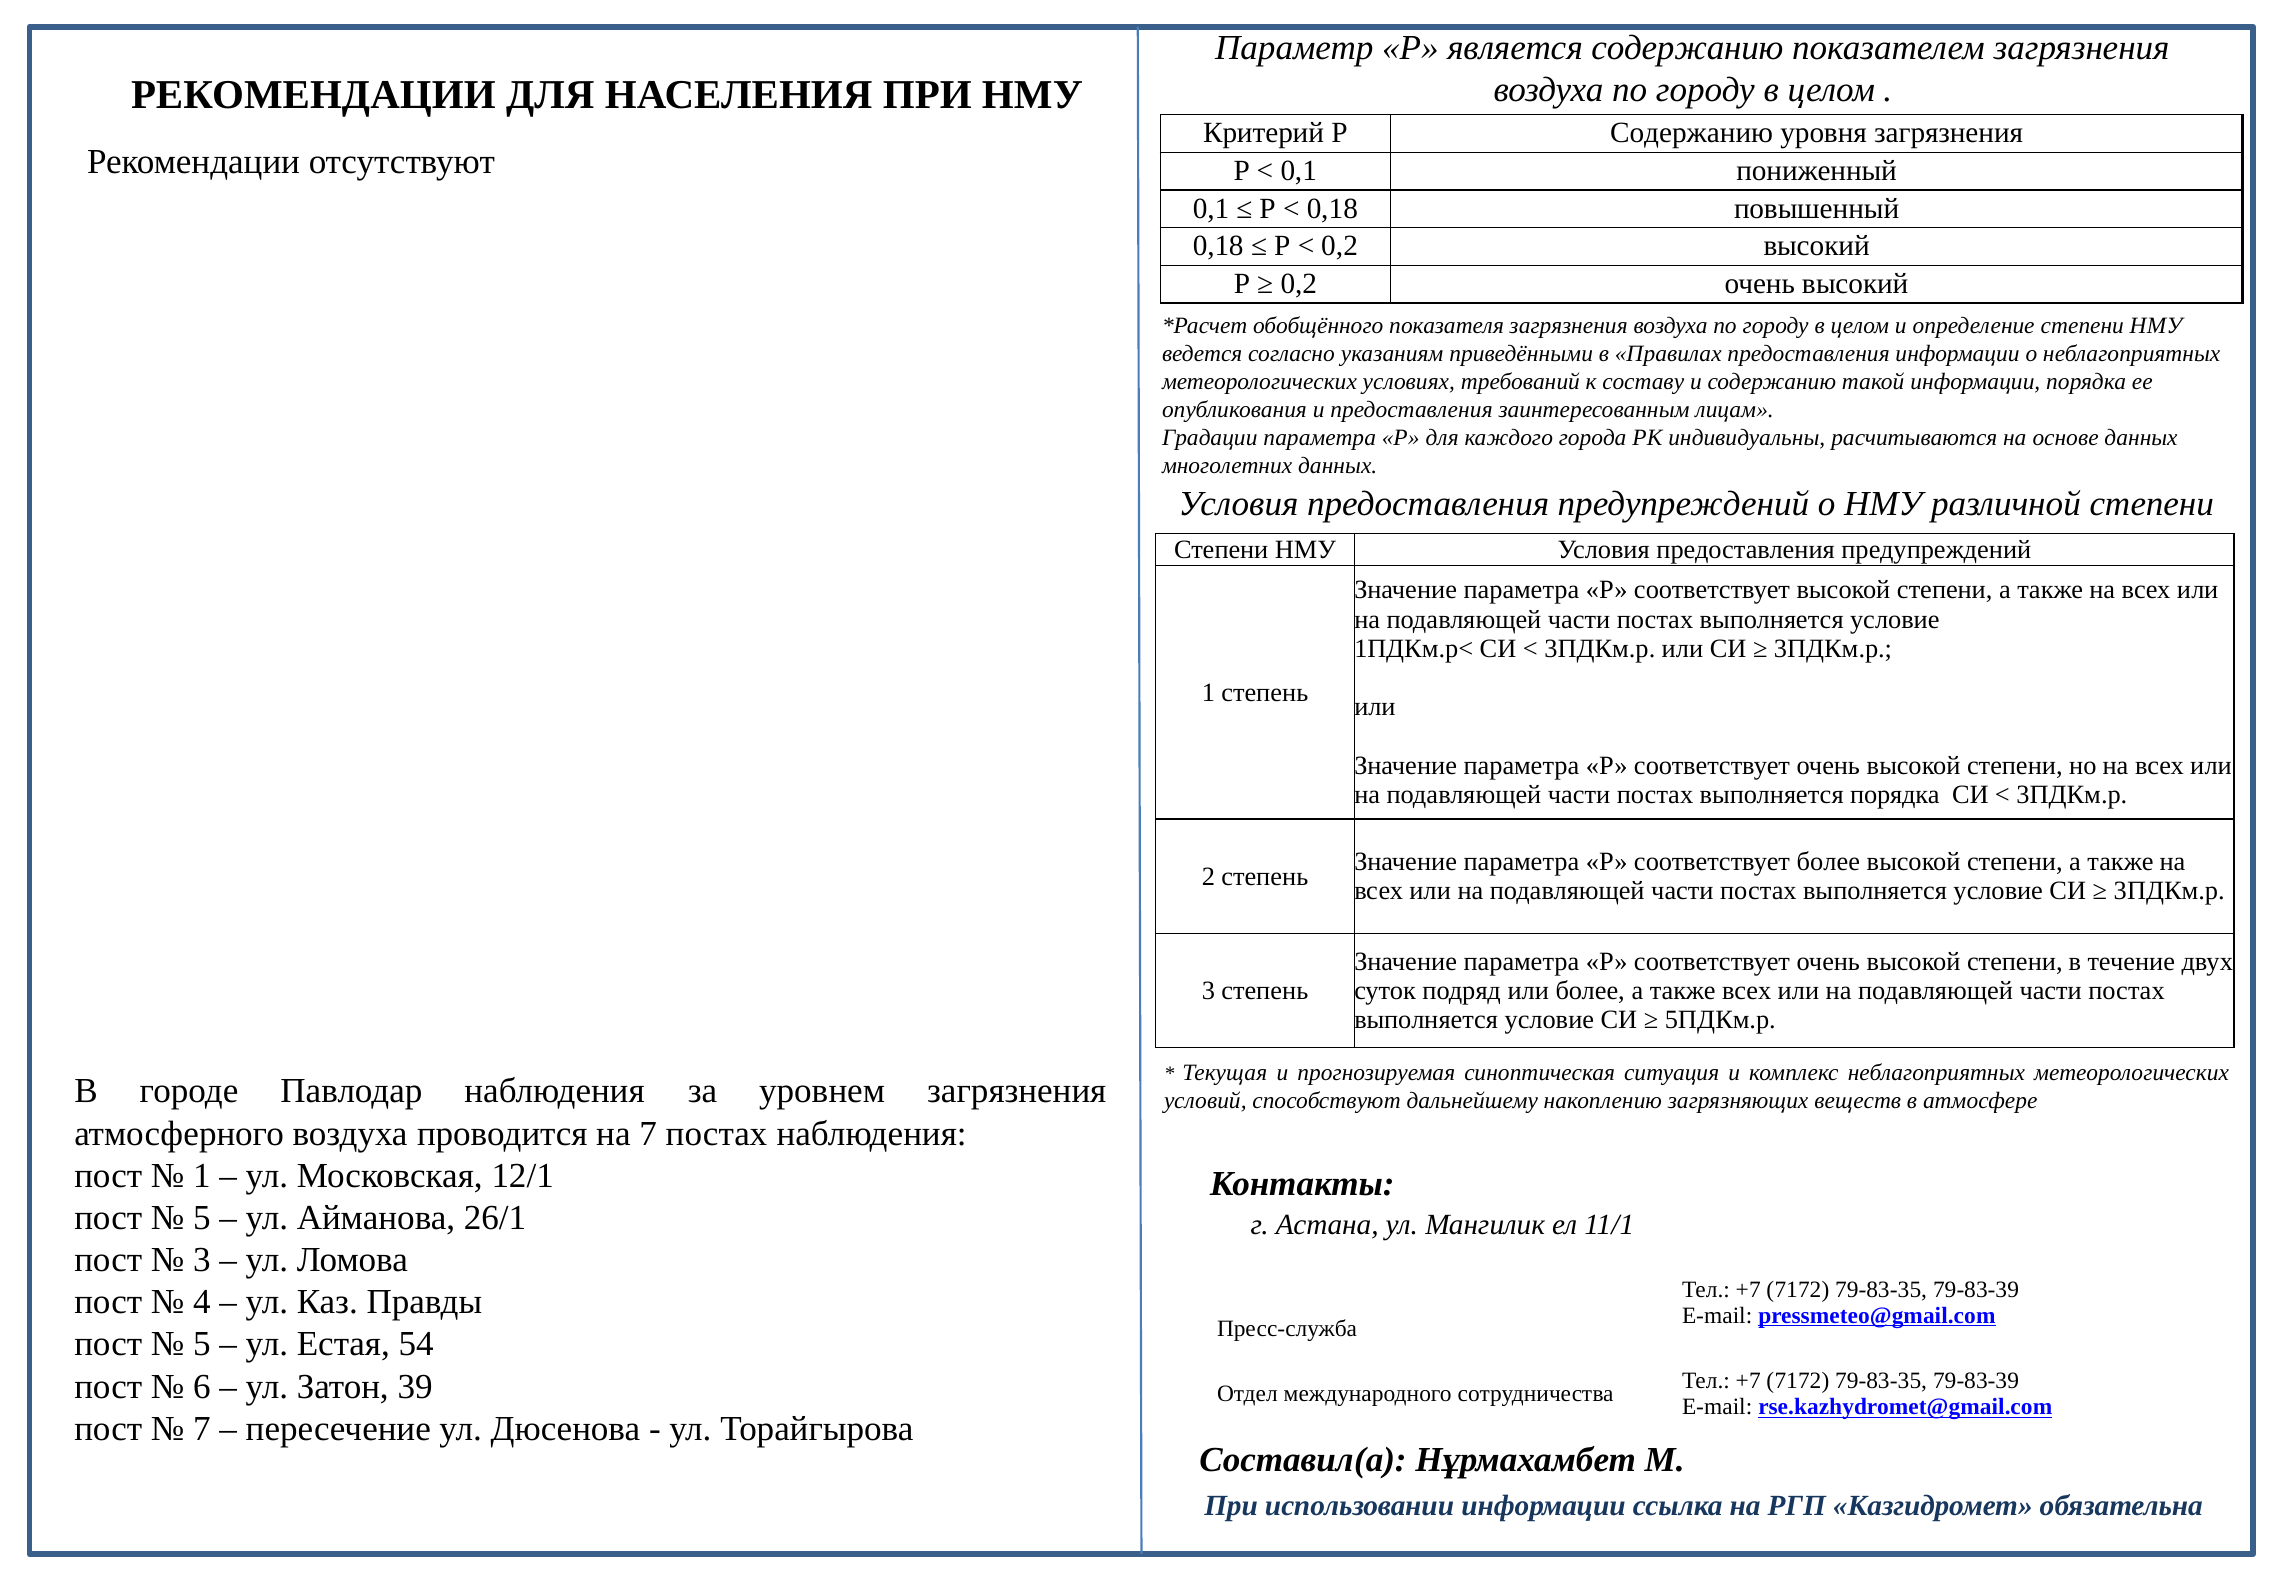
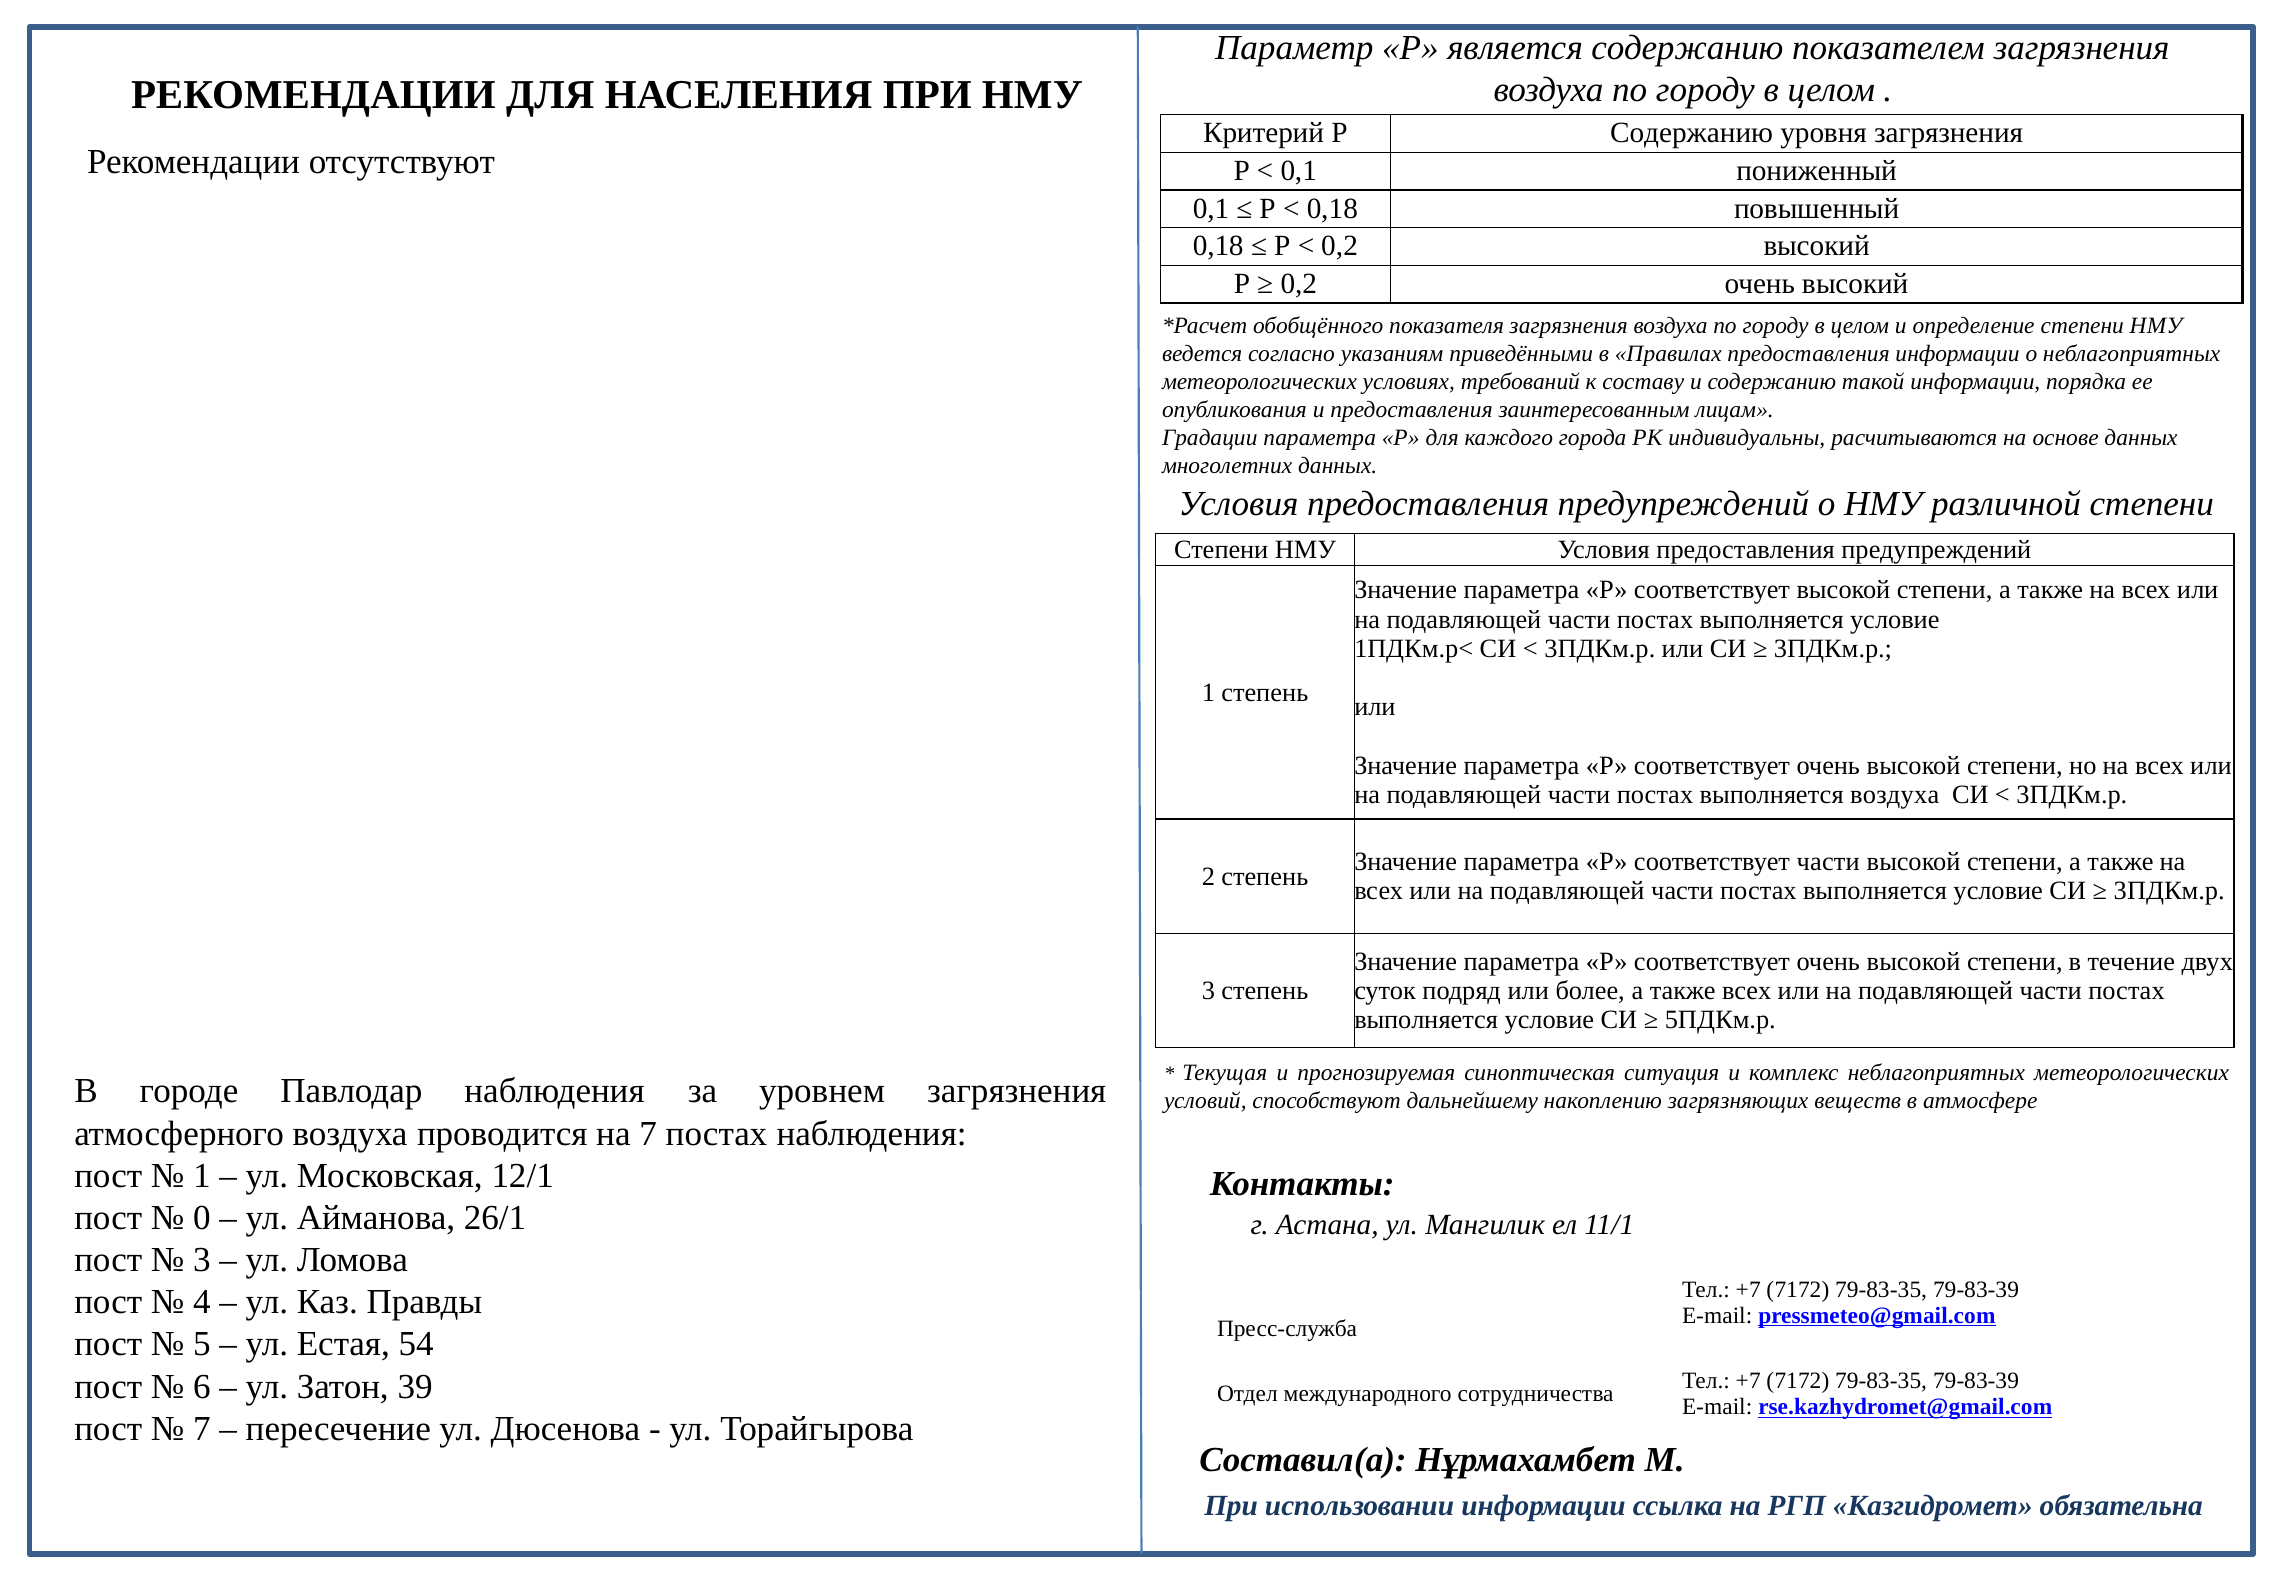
выполняется порядка: порядка -> воздуха (1895, 794)
соответствует более: более -> части (1828, 862)
5: 5 -> 0 (202, 1217)
